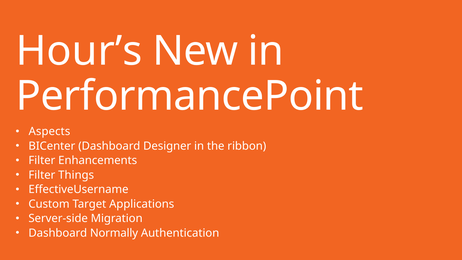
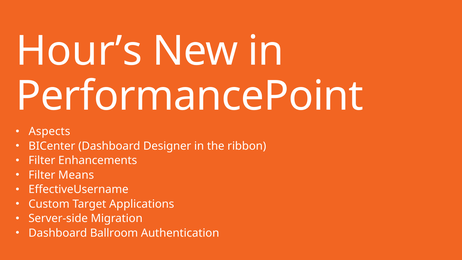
Things: Things -> Means (76, 175)
Normally: Normally -> Ballroom (114, 233)
